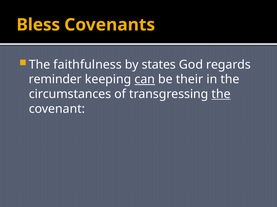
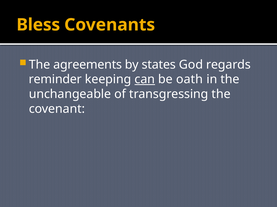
faithfulness: faithfulness -> agreements (88, 65)
their: their -> oath (189, 80)
circumstances: circumstances -> unchangeable (70, 94)
the underline: present -> none (221, 94)
